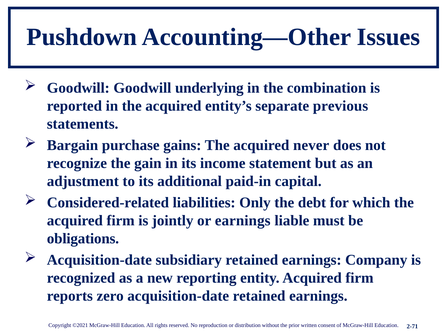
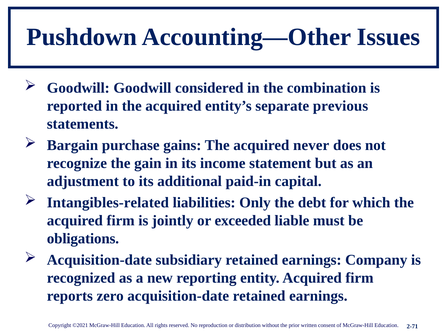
underlying: underlying -> considered (209, 88)
Considered-related: Considered-related -> Intangibles-related (108, 203)
or earnings: earnings -> exceeded (243, 221)
